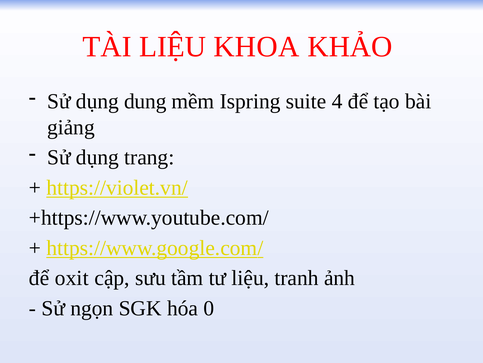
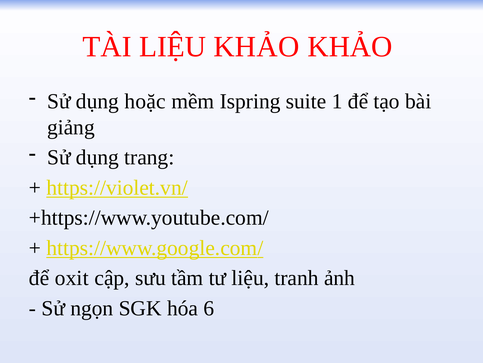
LIỆU KHOA: KHOA -> KHẢO (256, 47)
dung: dung -> hoặc (145, 101)
4: 4 -> 1 (337, 101)
0: 0 -> 6 (209, 308)
